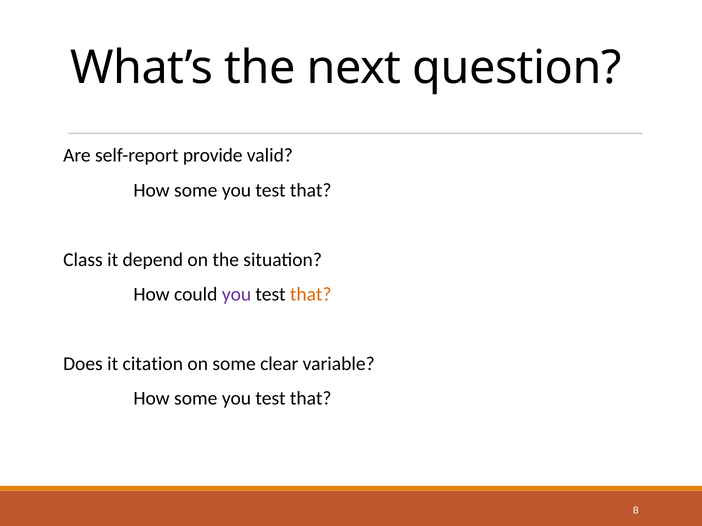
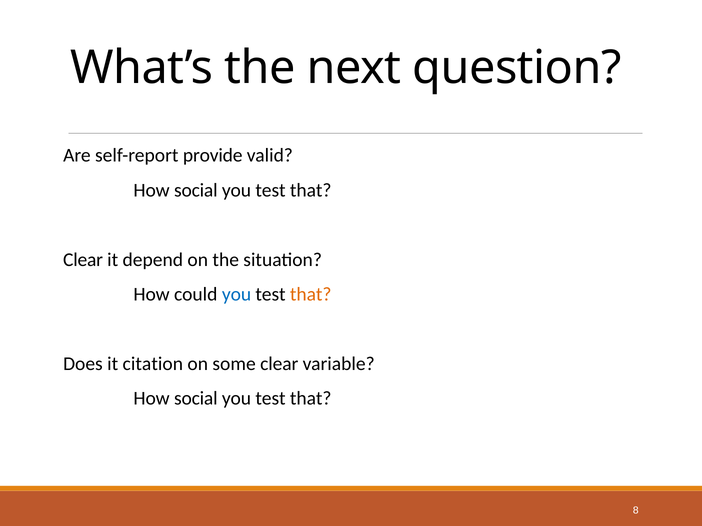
some: some -> social (196, 190)
Class: Class -> Clear (83, 260)
you colour: purple -> blue (237, 295)
some: some -> social (196, 399)
